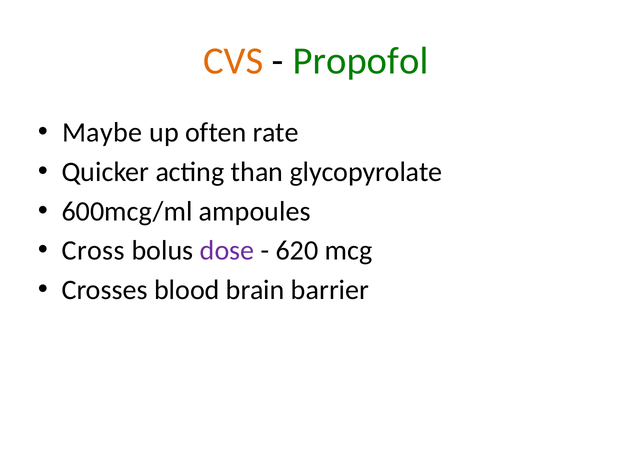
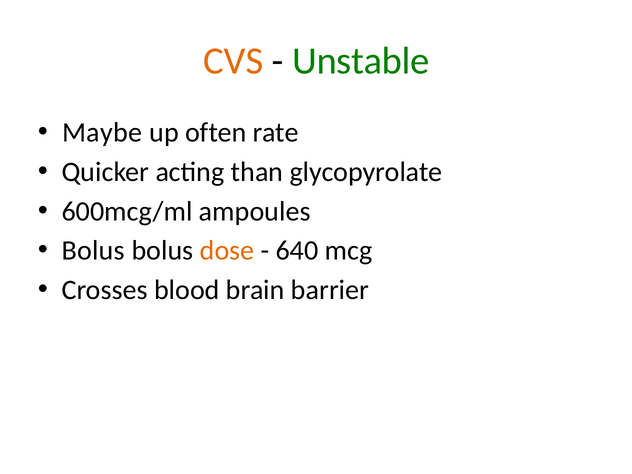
Propofol: Propofol -> Unstable (361, 61)
Cross: Cross -> Bolus (93, 251)
dose colour: purple -> orange (227, 251)
620: 620 -> 640 (297, 251)
